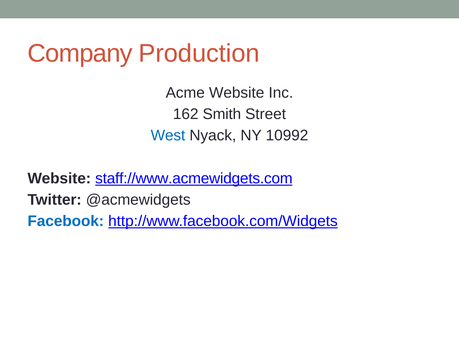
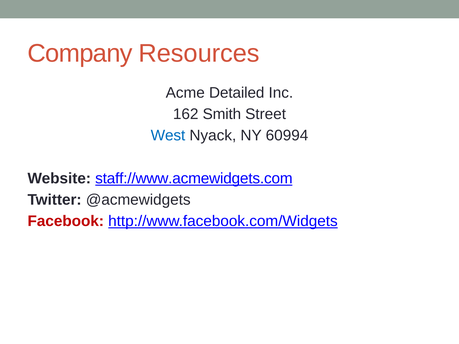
Production: Production -> Resources (199, 53)
Acme Website: Website -> Detailed (237, 93)
10992: 10992 -> 60994 (287, 136)
Facebook colour: blue -> red (66, 221)
